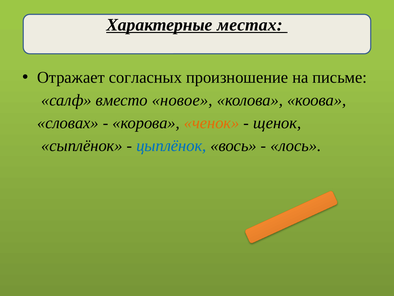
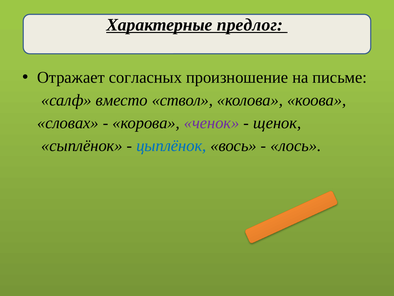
местах: местах -> предлог (250, 25)
новое: новое -> ствол (182, 100)
ченок colour: orange -> purple (212, 123)
